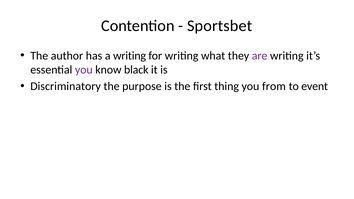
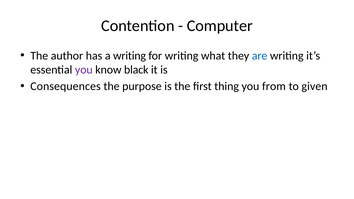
Sportsbet: Sportsbet -> Computer (220, 26)
are colour: purple -> blue (260, 56)
Discriminatory: Discriminatory -> Consequences (66, 86)
event: event -> given (315, 86)
